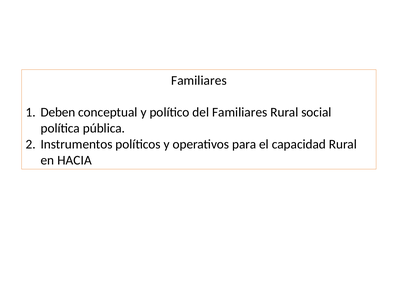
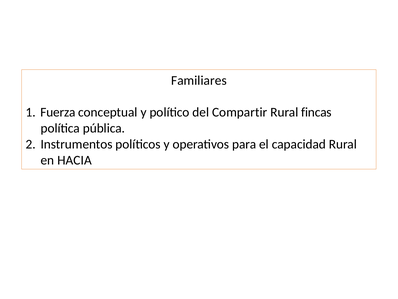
Deben: Deben -> Fuerza (58, 112)
del Familiares: Familiares -> Compartir (240, 112)
social: social -> fincas (316, 112)
